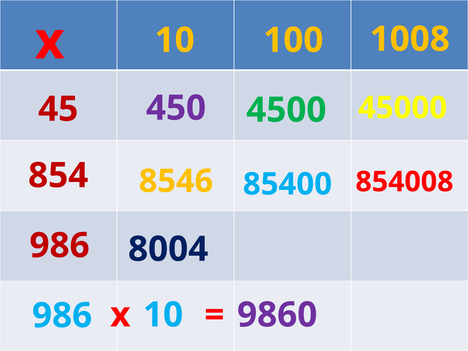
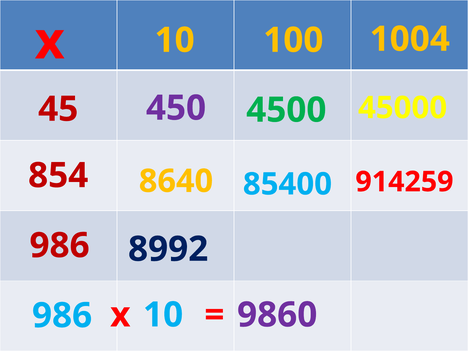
1008: 1008 -> 1004 (410, 39)
8546: 8546 -> 8640 (176, 181)
854008: 854008 -> 914259 (404, 182)
8004: 8004 -> 8992 (168, 249)
